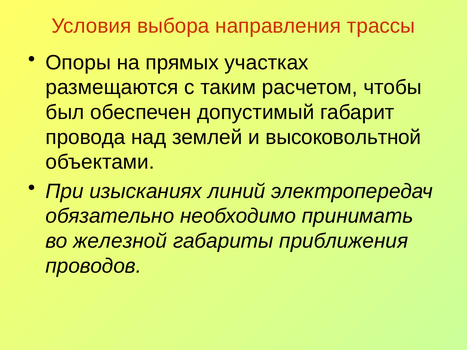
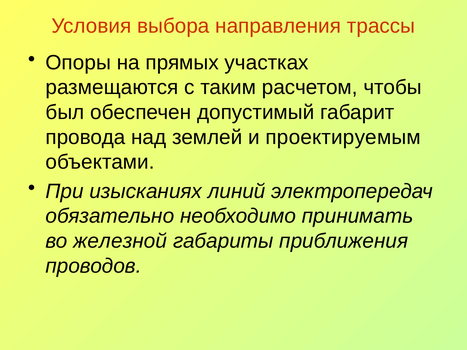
высоковольтной: высоковольтной -> проектируемым (343, 137)
